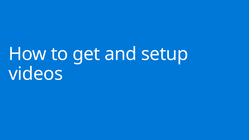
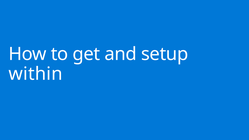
videos: videos -> within (36, 74)
